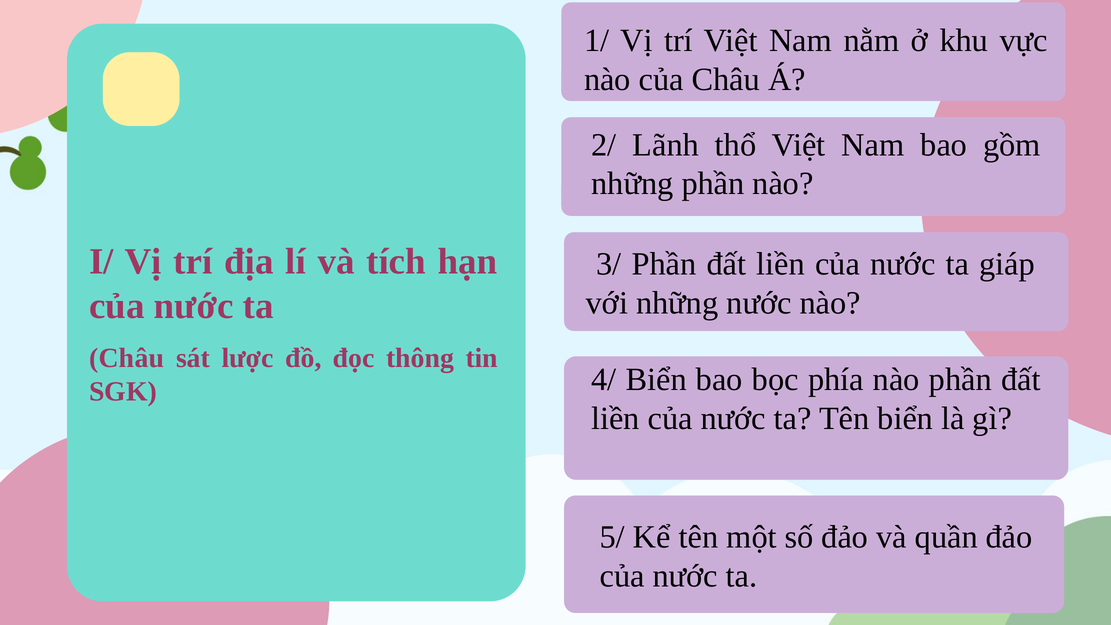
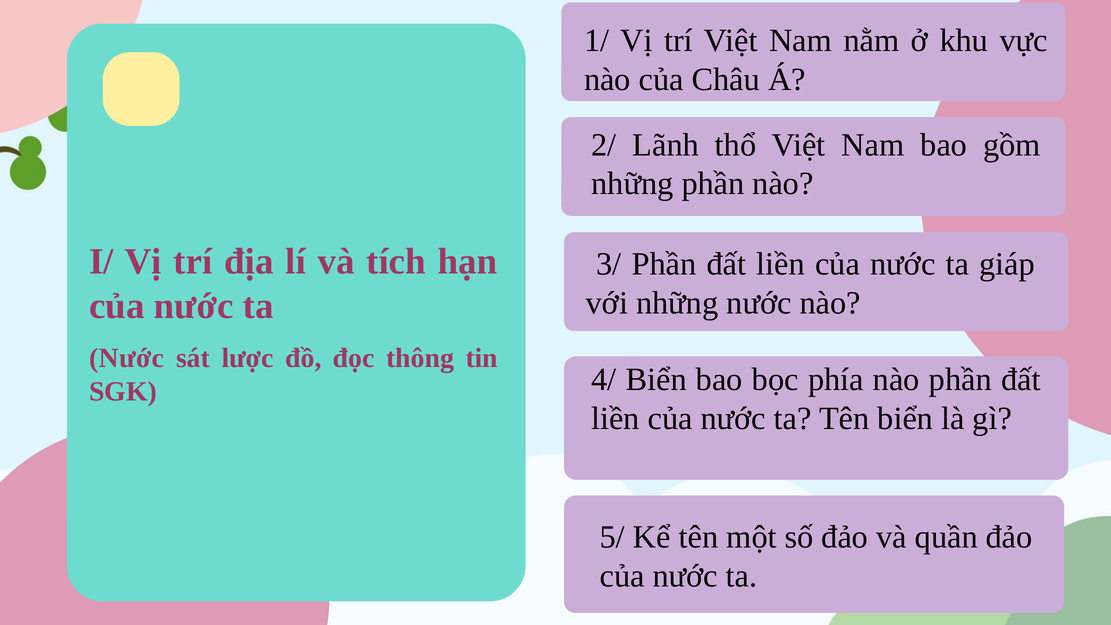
Châu: Châu -> Nước (127, 358)
